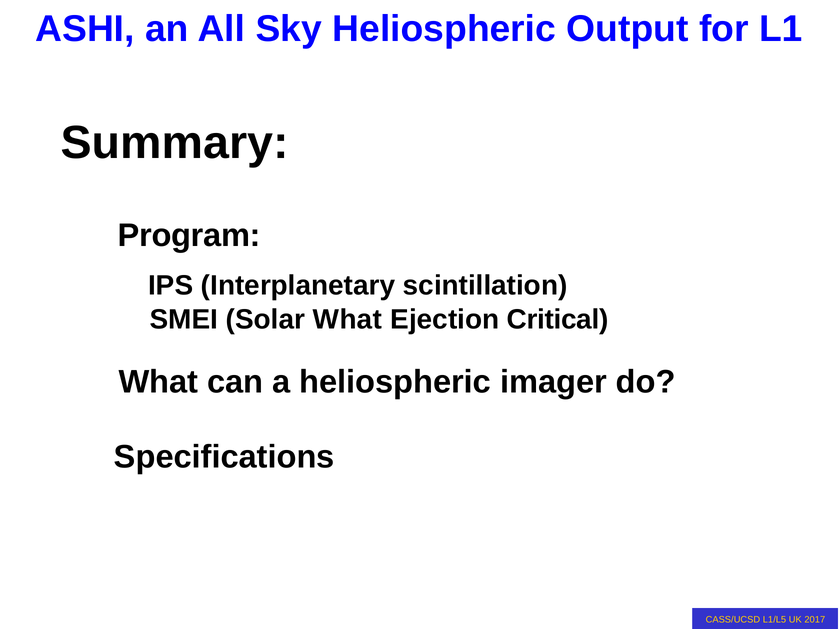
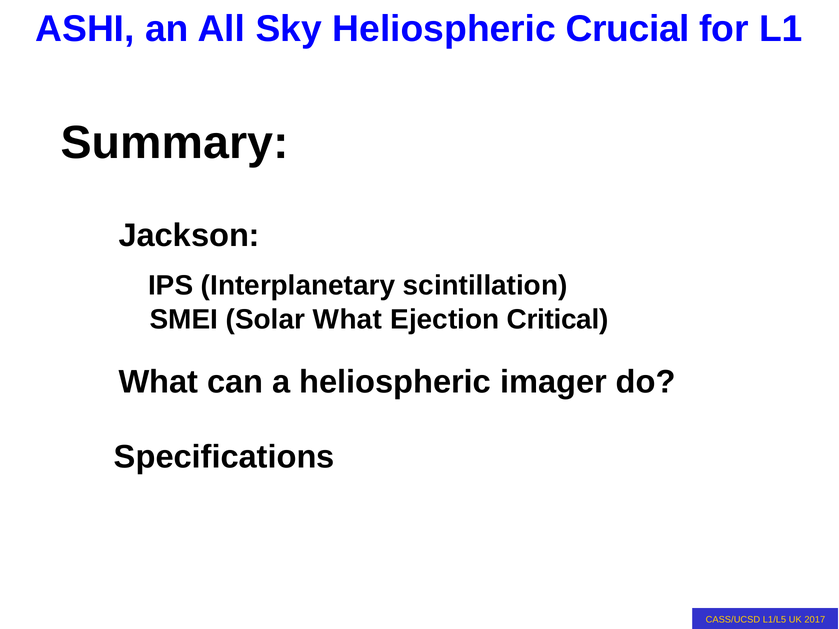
Output: Output -> Crucial (628, 29)
Program: Program -> Jackson (189, 236)
